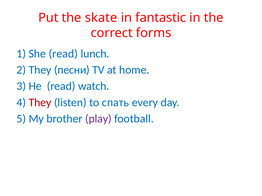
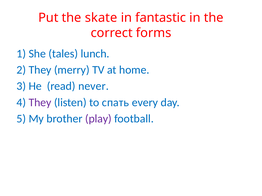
She read: read -> tales (63, 54)
песни: песни -> merry (72, 70)
watch: watch -> never (94, 86)
They colour: red -> purple (40, 103)
